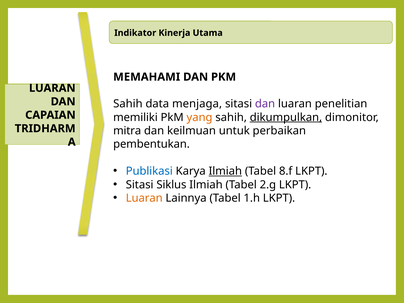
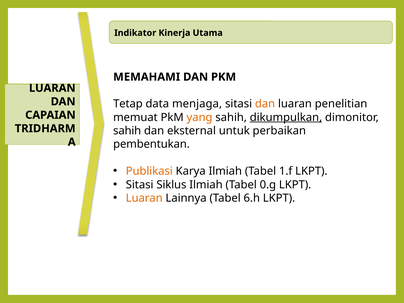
Sahih: Sahih -> Tetap (128, 104)
dan colour: purple -> orange (265, 104)
memiliki: memiliki -> memuat (135, 117)
mitra: mitra -> sahih (127, 131)
keilmuan: keilmuan -> eksternal (191, 131)
Publikasi colour: blue -> orange (149, 171)
Ilmiah underline: present -> none (225, 171)
8.f: 8.f -> 1.f (286, 171)
2.g: 2.g -> 0.g (268, 185)
1.h: 1.h -> 6.h (252, 198)
